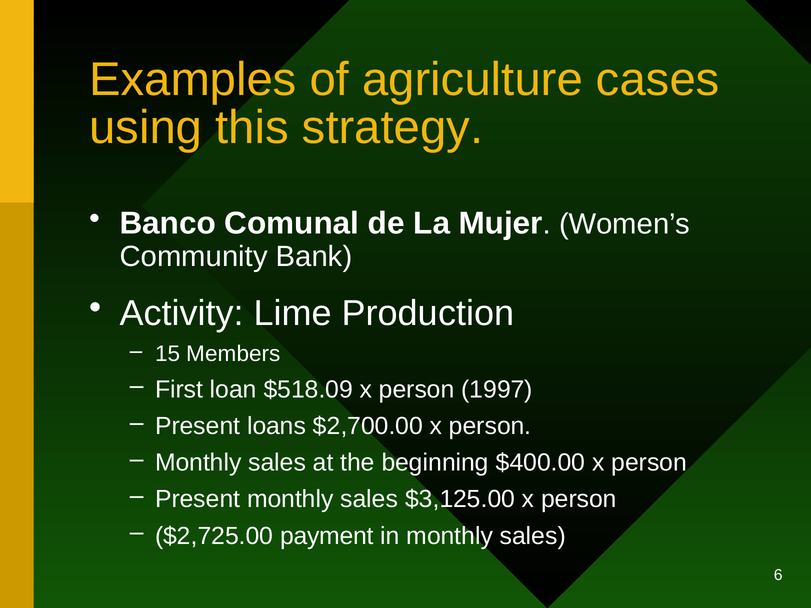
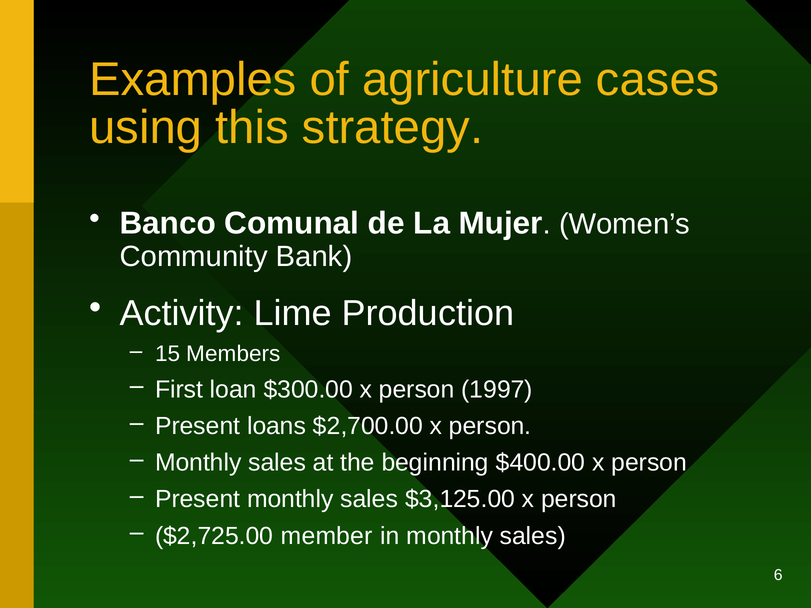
$518.09: $518.09 -> $300.00 (308, 390)
payment: payment -> member (327, 536)
